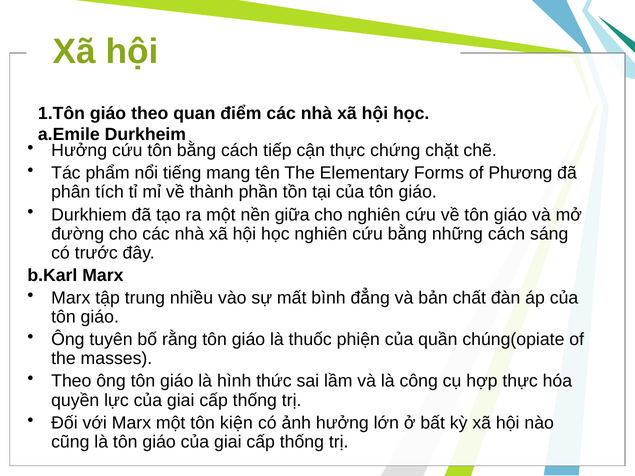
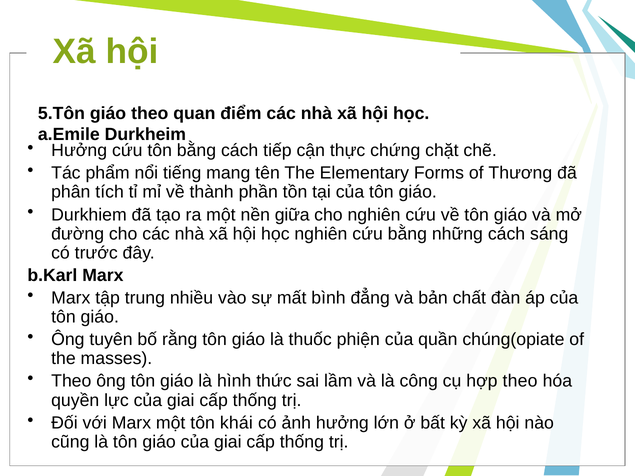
1.Tôn: 1.Tôn -> 5.Tôn (61, 113)
Phương: Phương -> Thương (520, 173)
hợp thực: thực -> theo (520, 381)
kiện: kiện -> khái (236, 423)
